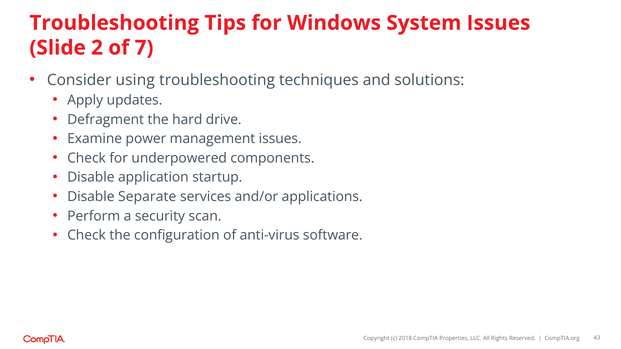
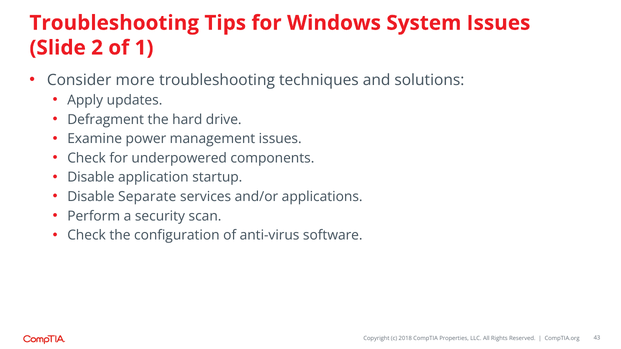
7: 7 -> 1 (144, 48)
using: using -> more (135, 80)
